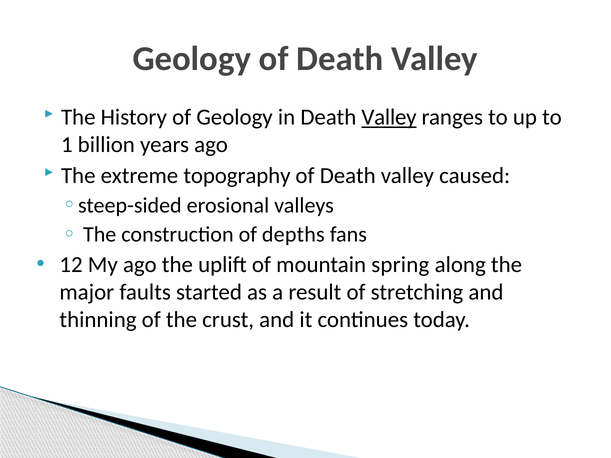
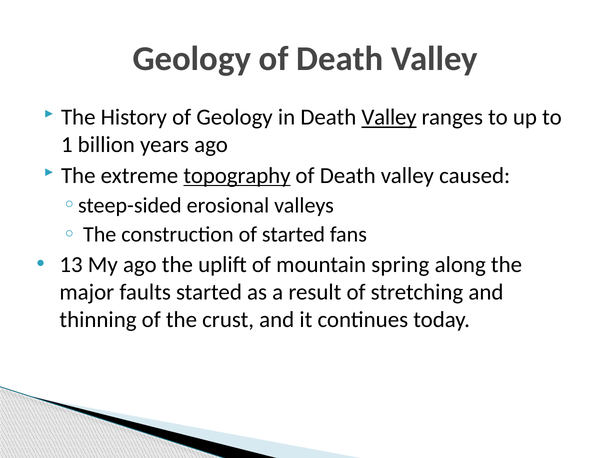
topography underline: none -> present (237, 176)
of depths: depths -> started (294, 235)
12: 12 -> 13 (71, 265)
